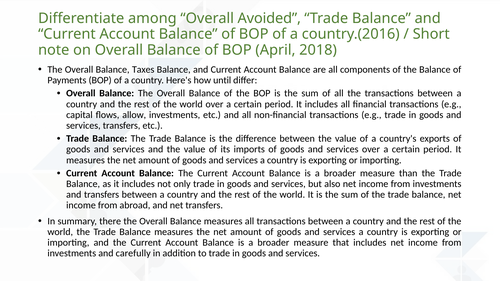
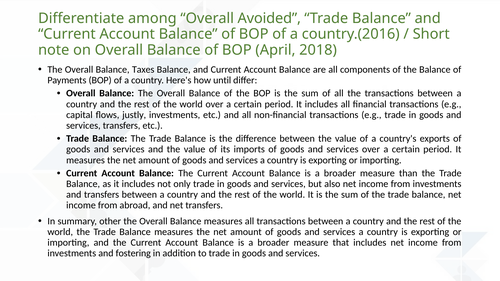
allow: allow -> justly (134, 115)
there: there -> other (110, 221)
carefully: carefully -> fostering (133, 254)
